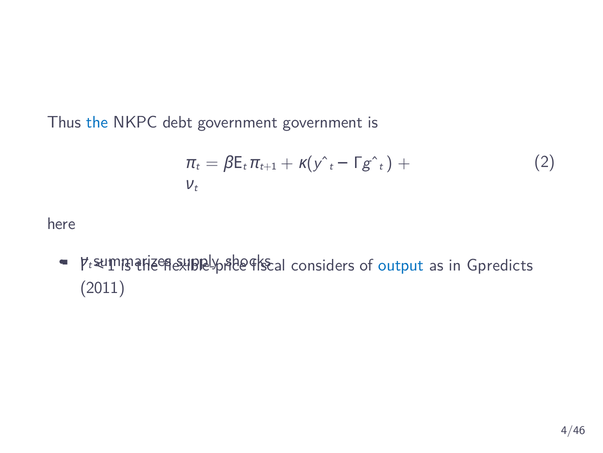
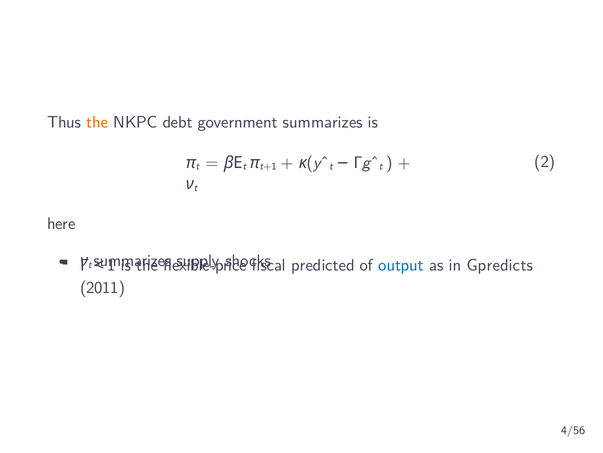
the colour: blue -> orange (97, 122)
government government: government -> summarizes (323, 122)
considers: considers -> predicted (323, 265)
4/46: 4/46 -> 4/56 (573, 430)
